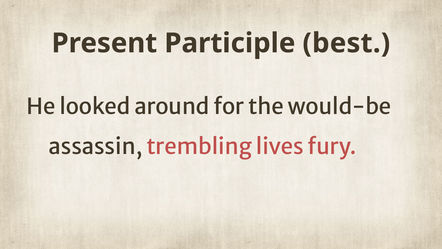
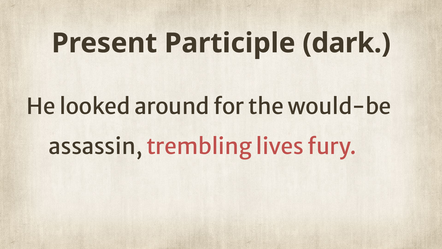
best: best -> dark (347, 43)
